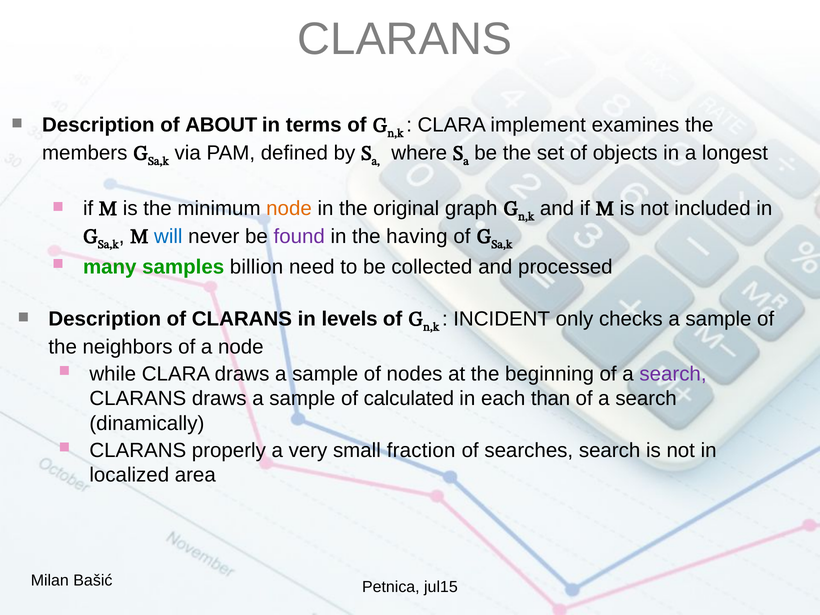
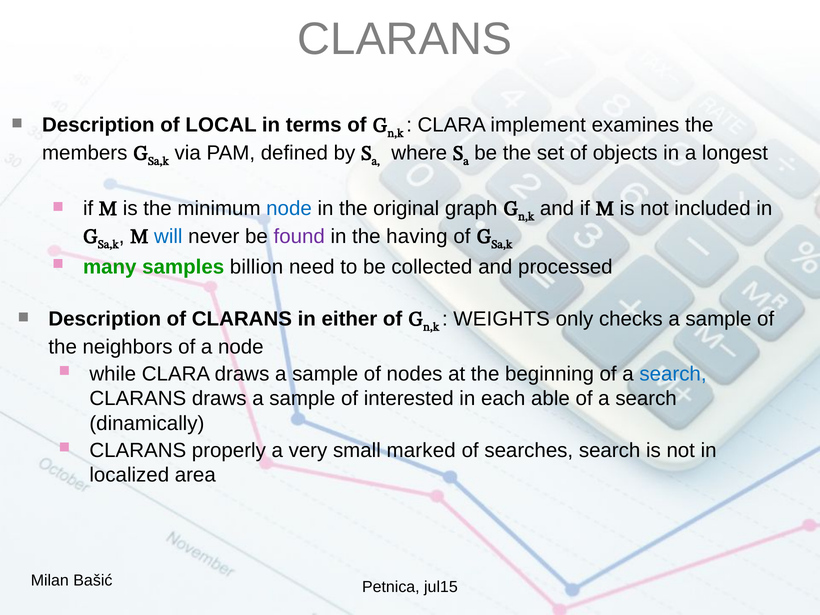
ABOUT: ABOUT -> LOCAL (221, 125)
node colour: orange -> blue (289, 208)
INCIDENT: INCIDENT -> WEIGHTS (502, 319)
levels: levels -> either (349, 319)
search colour: purple -> blue (673, 374)
calculated: calculated -> interested (409, 399)
than: than -> able (550, 399)
fraction: fraction -> marked (421, 451)
